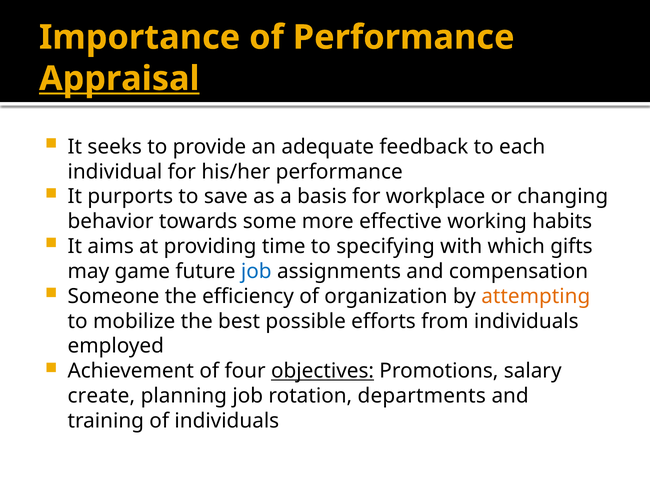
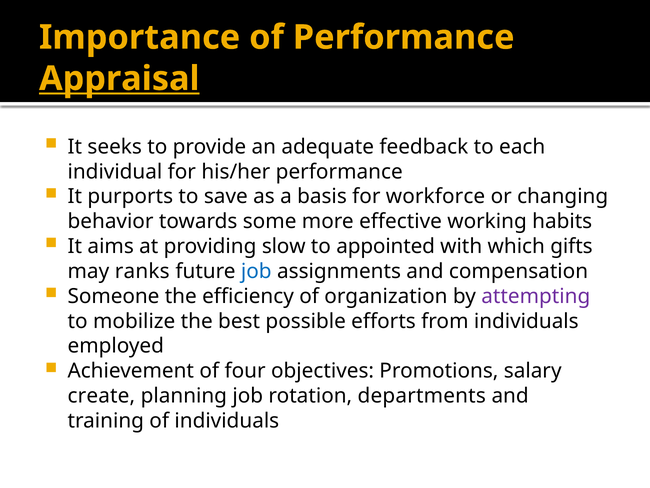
workplace: workplace -> workforce (436, 196)
time: time -> slow (284, 246)
specifying: specifying -> appointed (386, 246)
game: game -> ranks (142, 271)
attempting colour: orange -> purple (536, 296)
objectives underline: present -> none (323, 371)
